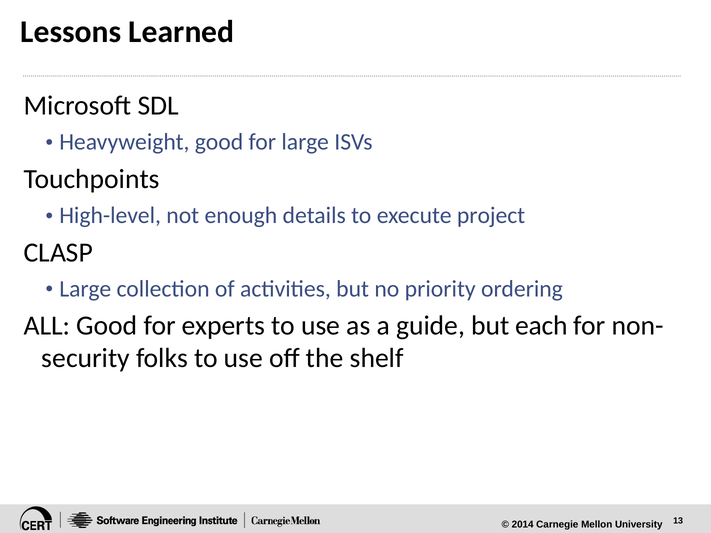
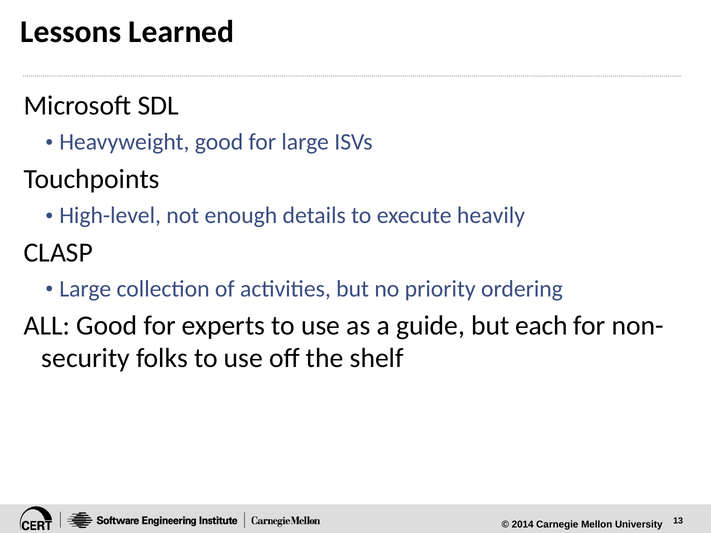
project: project -> heavily (491, 215)
